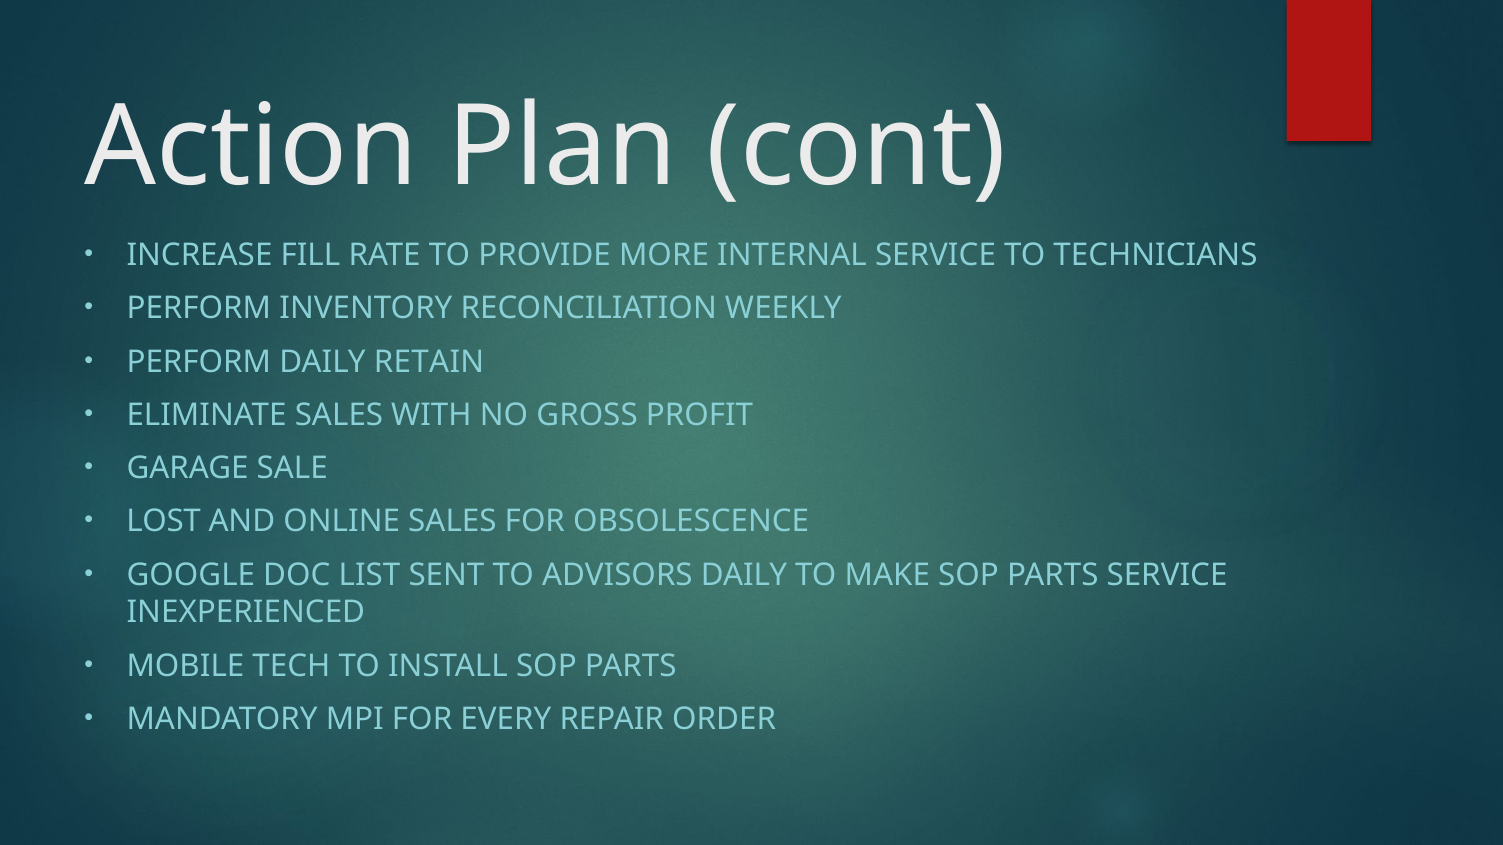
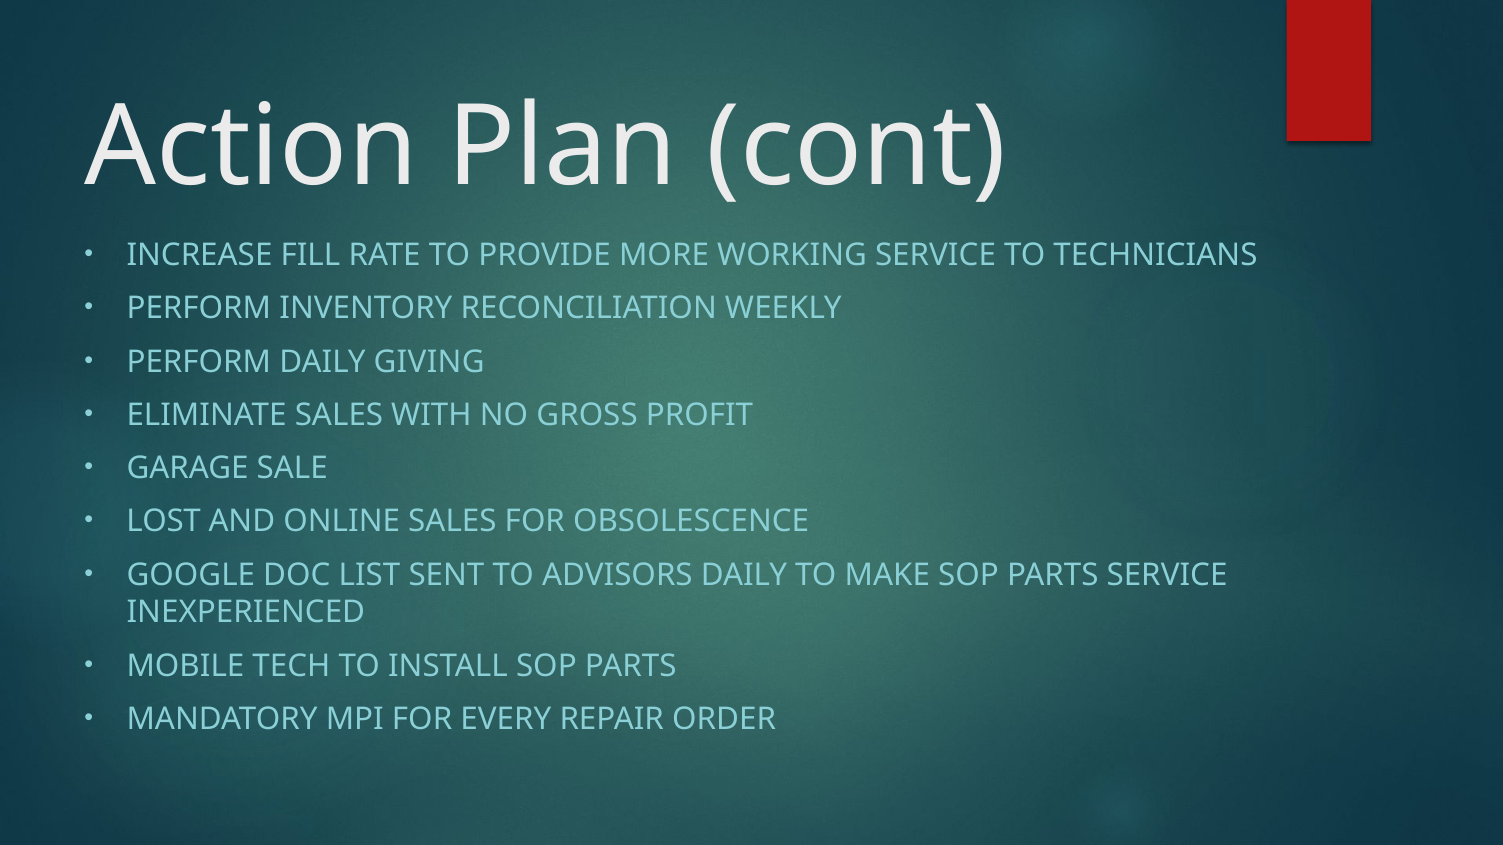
INTERNAL: INTERNAL -> WORKING (792, 255)
RETAIN: RETAIN -> GIVING (429, 362)
